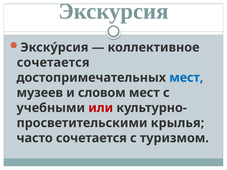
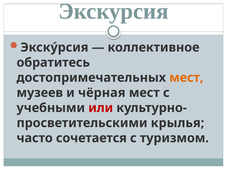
сочетается: сочетается -> обратитесь (53, 63)
мест colour: blue -> orange (186, 78)
словом: словом -> чёрная (102, 93)
